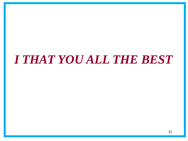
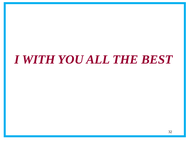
THAT: THAT -> WITH (39, 59)
